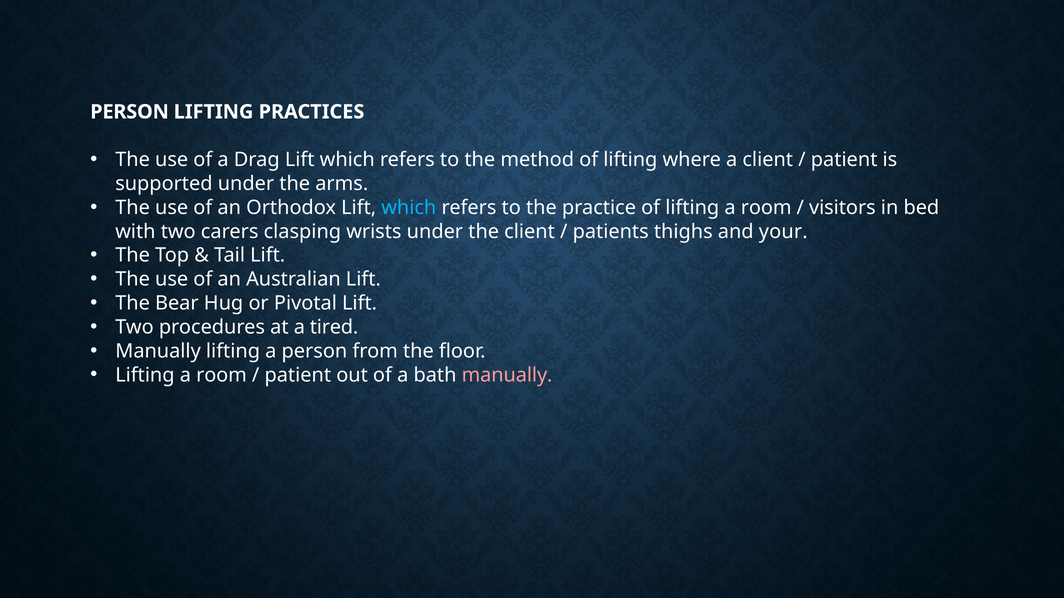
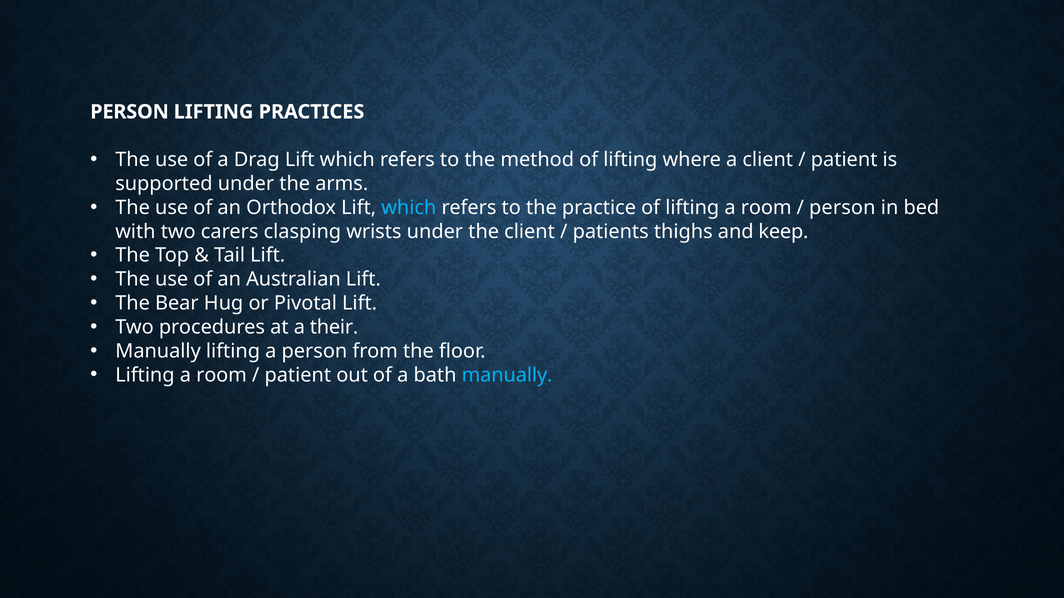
visitors: visitors -> person (842, 208)
your: your -> keep (783, 232)
tired: tired -> their (334, 327)
manually colour: pink -> light blue (507, 375)
